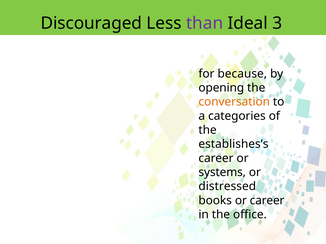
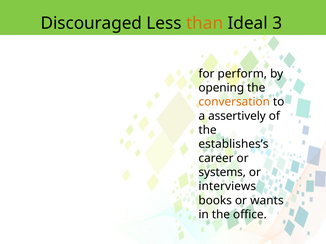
than colour: purple -> orange (205, 23)
because: because -> perform (242, 74)
categories: categories -> assertively (237, 116)
distressed: distressed -> interviews (227, 187)
or career: career -> wants (267, 201)
